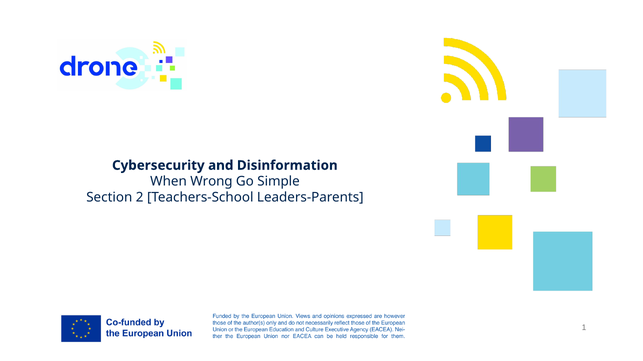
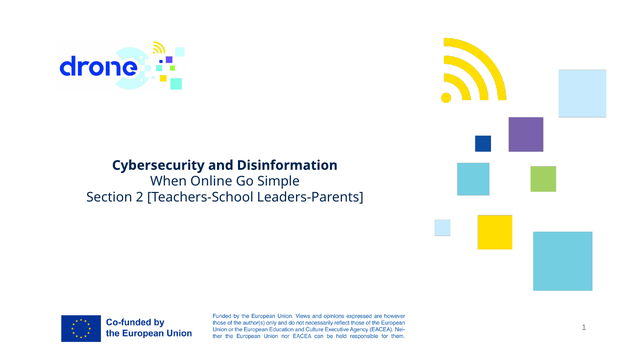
Wrong: Wrong -> Online (211, 182)
